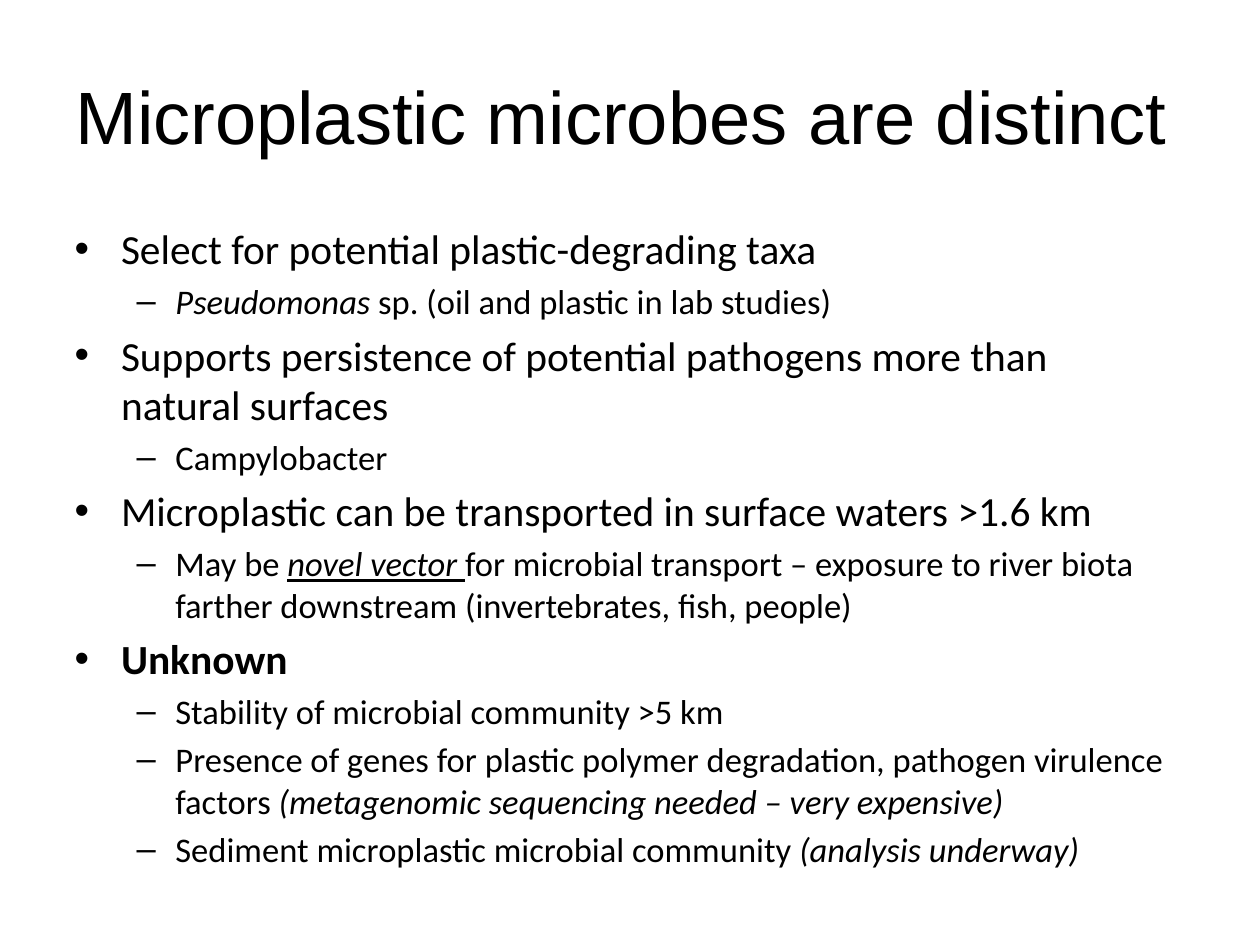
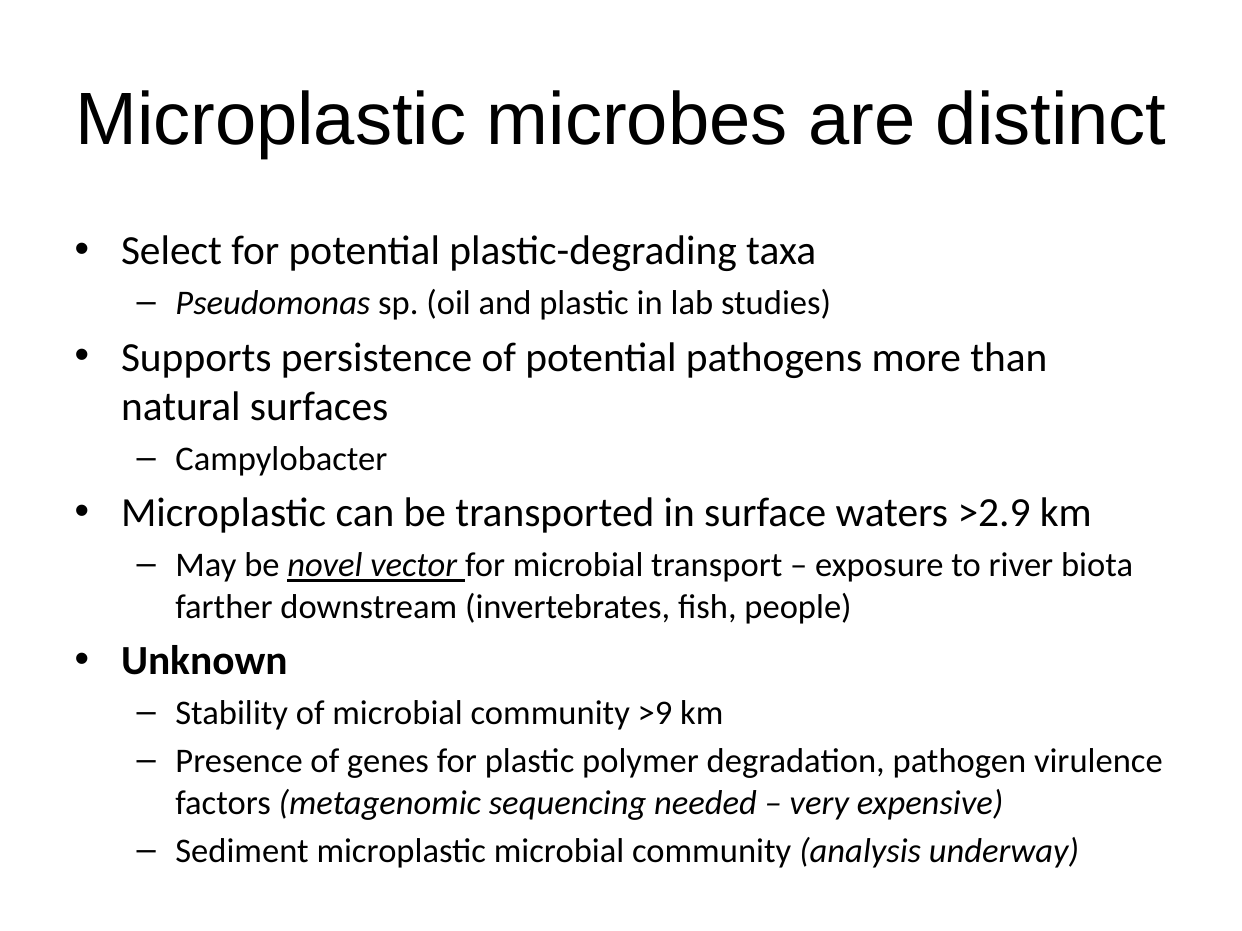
>1.6: >1.6 -> >2.9 (994, 514)
>5: >5 -> >9 (655, 713)
